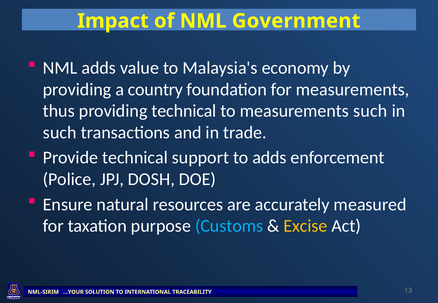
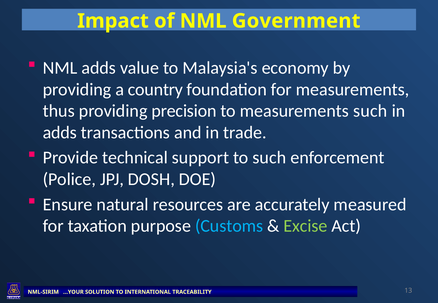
providing technical: technical -> precision (184, 111)
such: such -> adds (60, 133)
to adds: adds -> such (269, 158)
Excise colour: yellow -> light green (305, 226)
